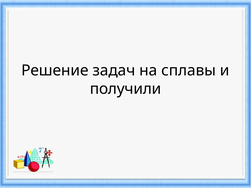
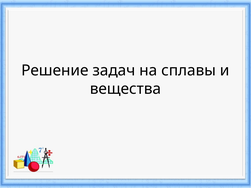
получили: получили -> вещества (125, 89)
